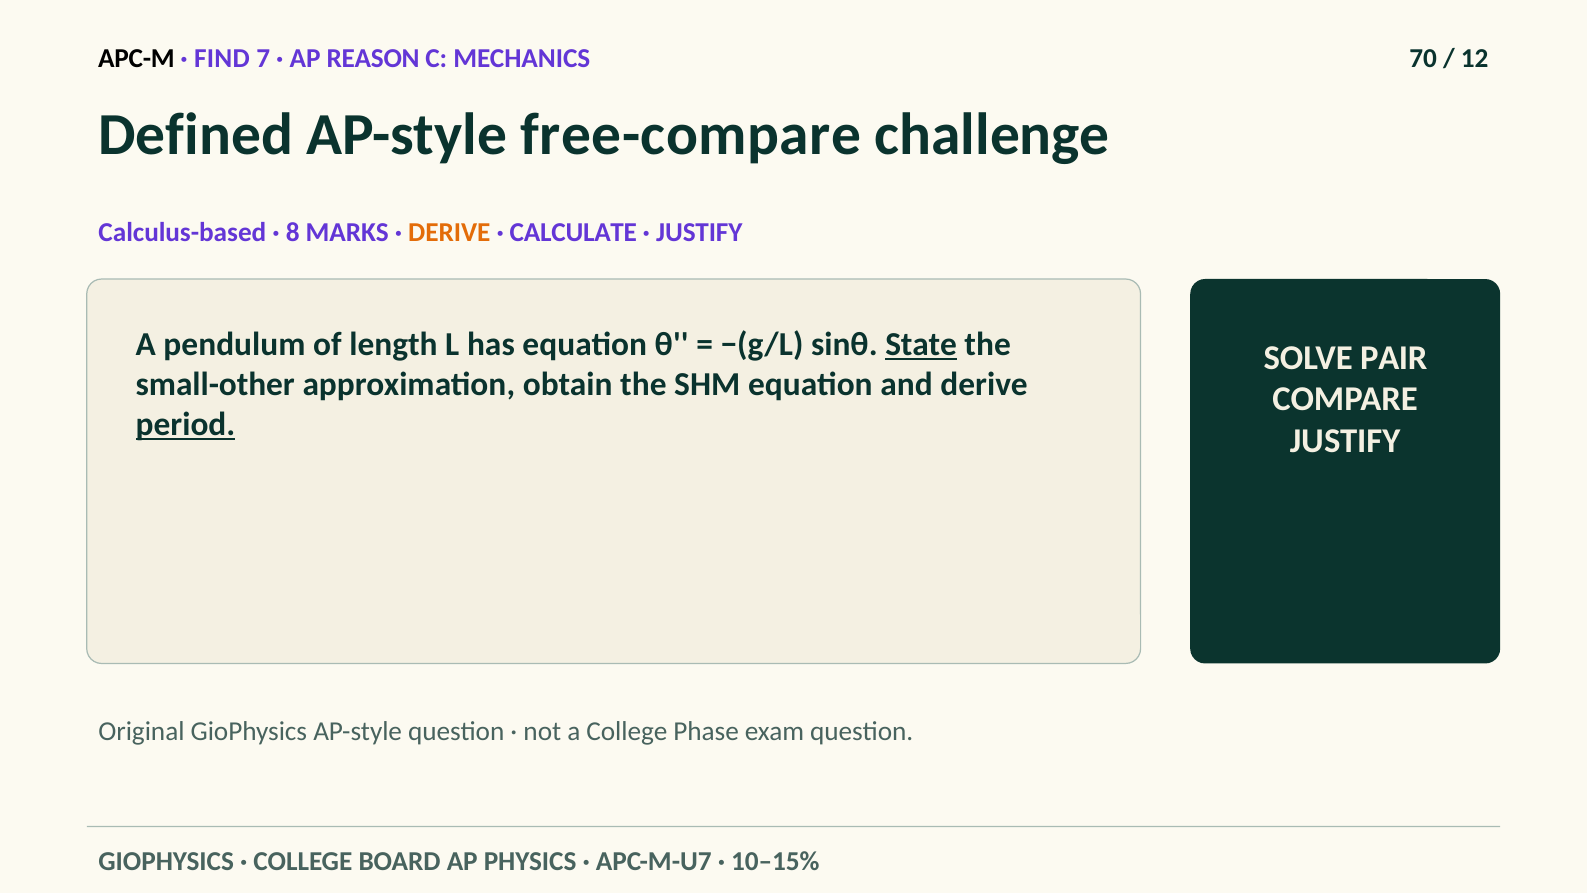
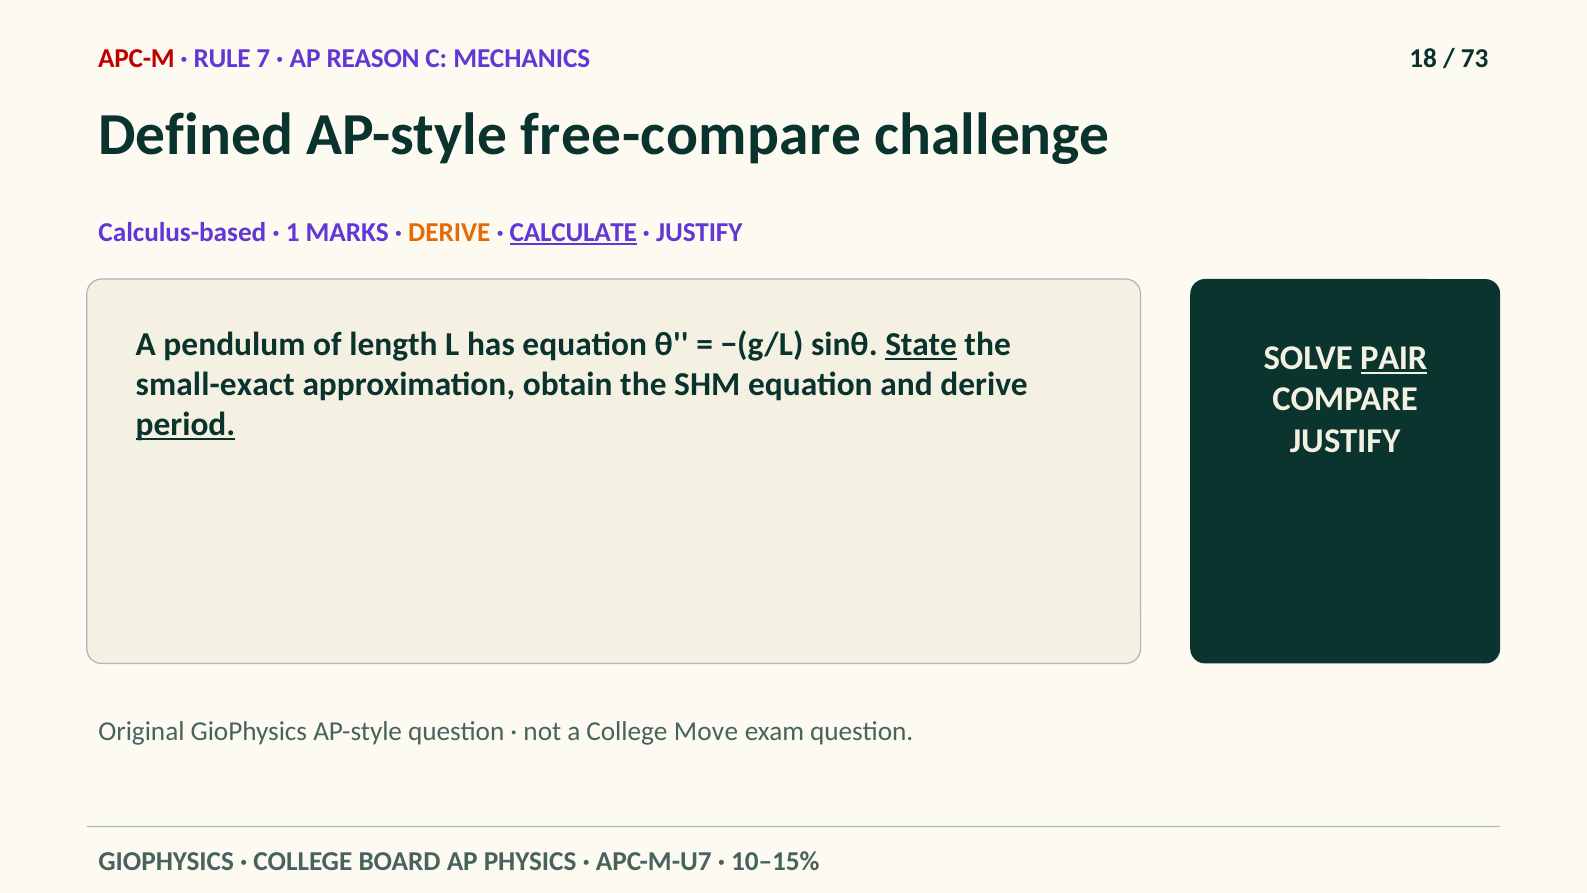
APC-M colour: black -> red (136, 59)
FIND: FIND -> RULE (222, 59)
70: 70 -> 18 (1423, 59)
12: 12 -> 73 (1475, 59)
8: 8 -> 1 (293, 232)
CALCULATE underline: none -> present (573, 232)
PAIR underline: none -> present (1394, 358)
small-other: small-other -> small-exact (215, 385)
Phase: Phase -> Move (706, 731)
